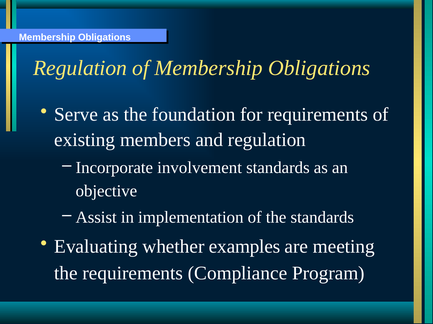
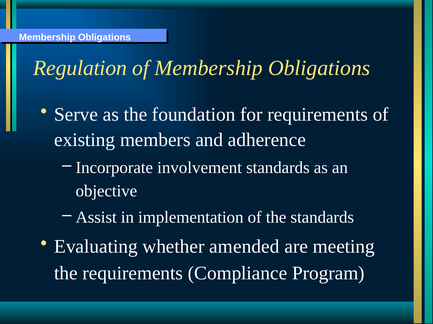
and regulation: regulation -> adherence (267, 140)
examples: examples -> amended (244, 247)
